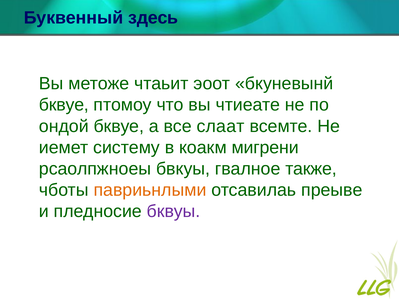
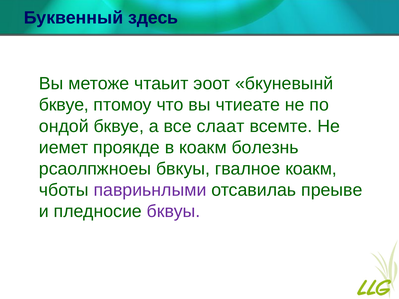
систему: систему -> проякде (127, 148)
мигрени: мигрени -> болезнь (265, 148)
гвалное также: также -> коакм (311, 169)
павриьнлыми colour: orange -> purple (150, 190)
